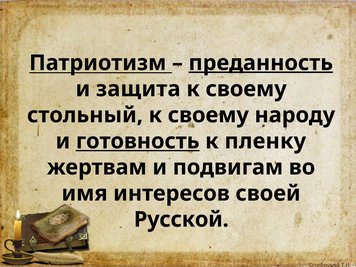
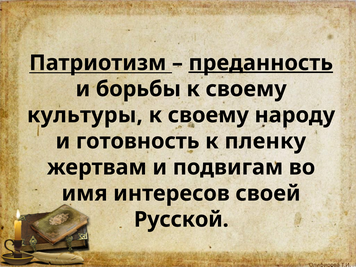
защита: защита -> борьбы (138, 89)
стольный: стольный -> культуры (85, 115)
готовность underline: present -> none (138, 141)
